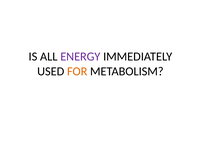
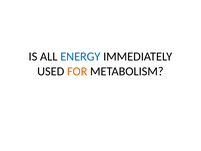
ENERGY colour: purple -> blue (80, 56)
